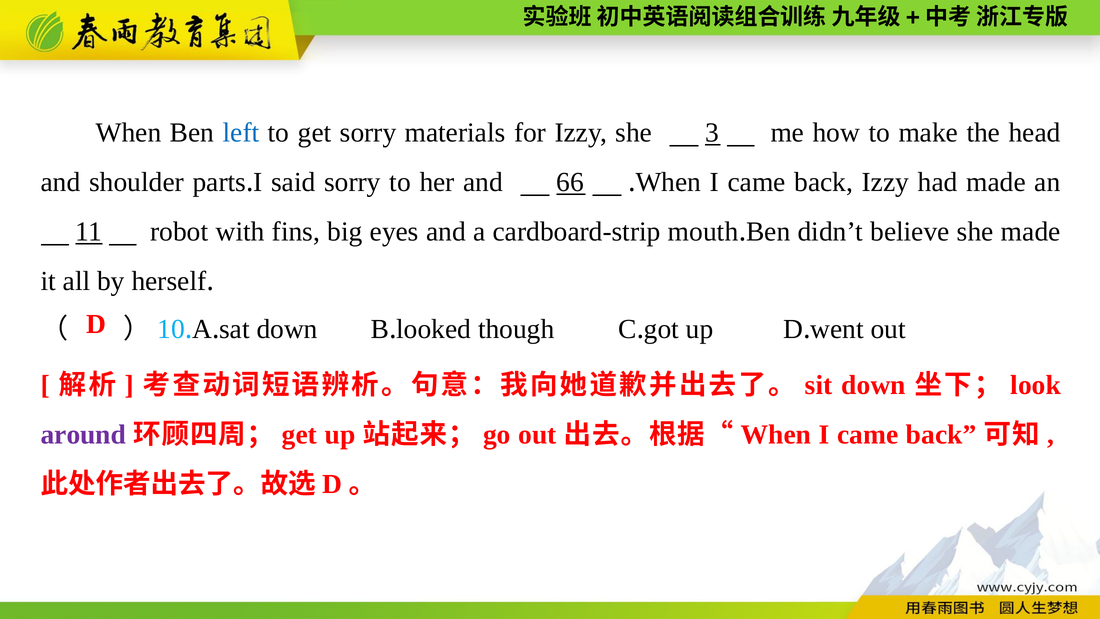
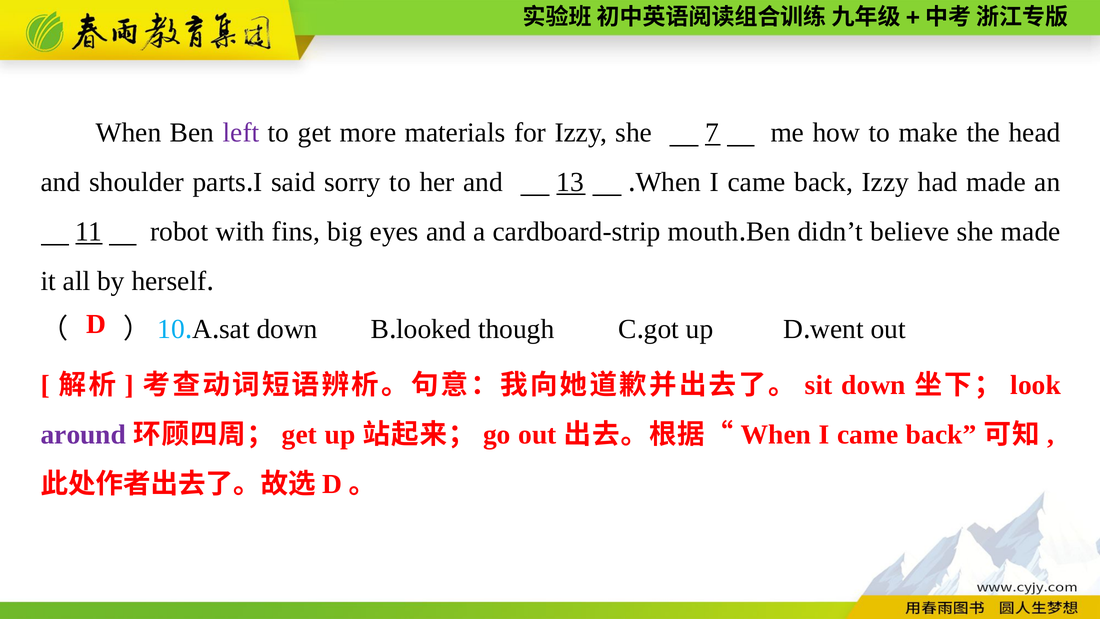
left colour: blue -> purple (241, 132)
get sorry: sorry -> more (368, 132)
3: 3 -> 7 (712, 132)
66: 66 -> 13 (570, 182)
